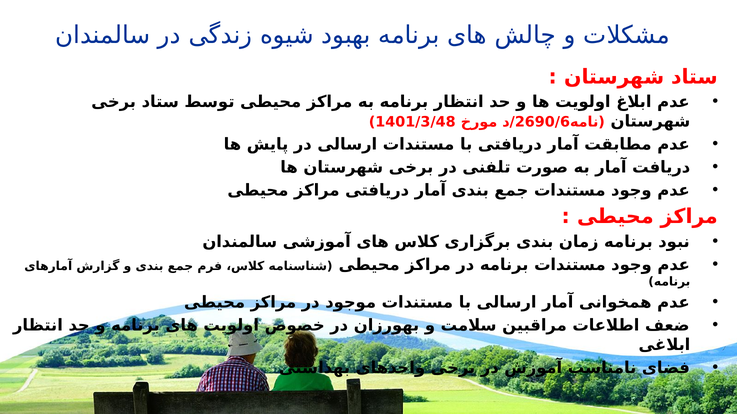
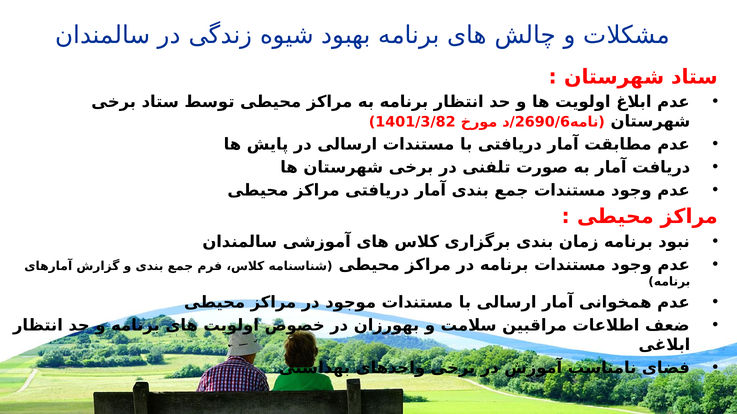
1401/3/48: 1401/3/48 -> 1401/3/82 (415, 122)
